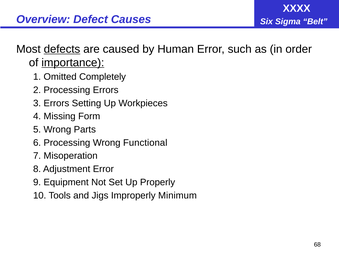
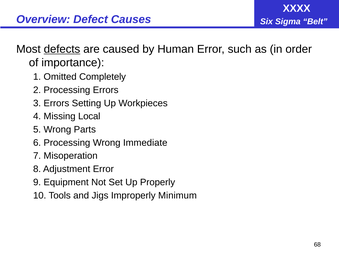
importance underline: present -> none (73, 63)
Form: Form -> Local (89, 116)
Functional: Functional -> Immediate (145, 143)
